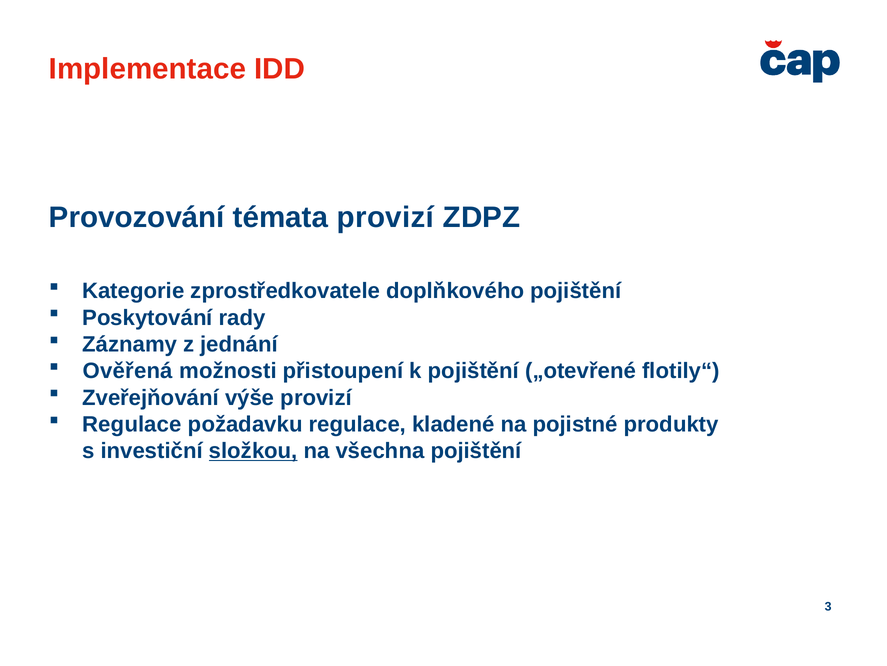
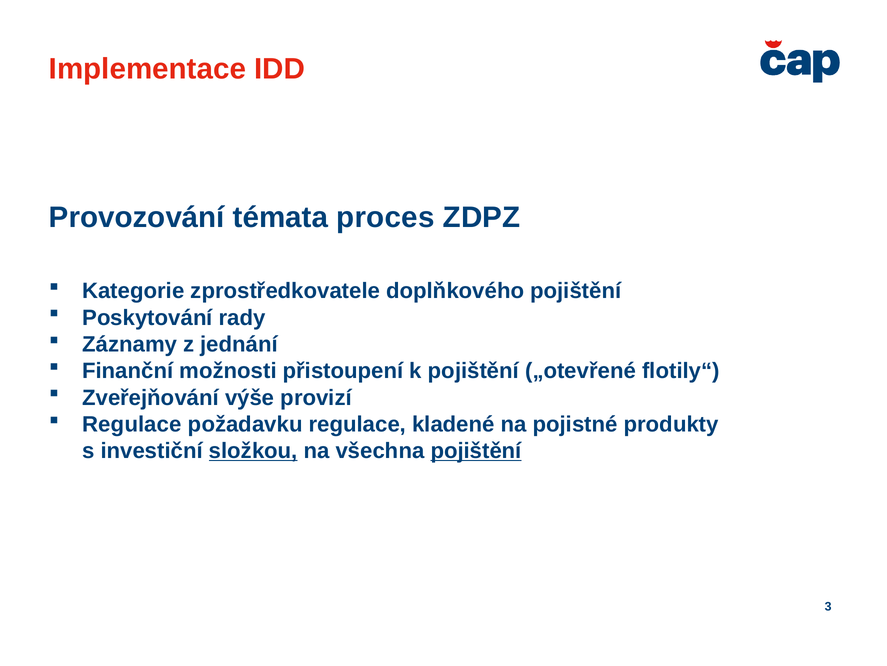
témata provizí: provizí -> proces (385, 217)
Ověřená: Ověřená -> Finanční (128, 371)
pojištění underline: none -> present (476, 450)
